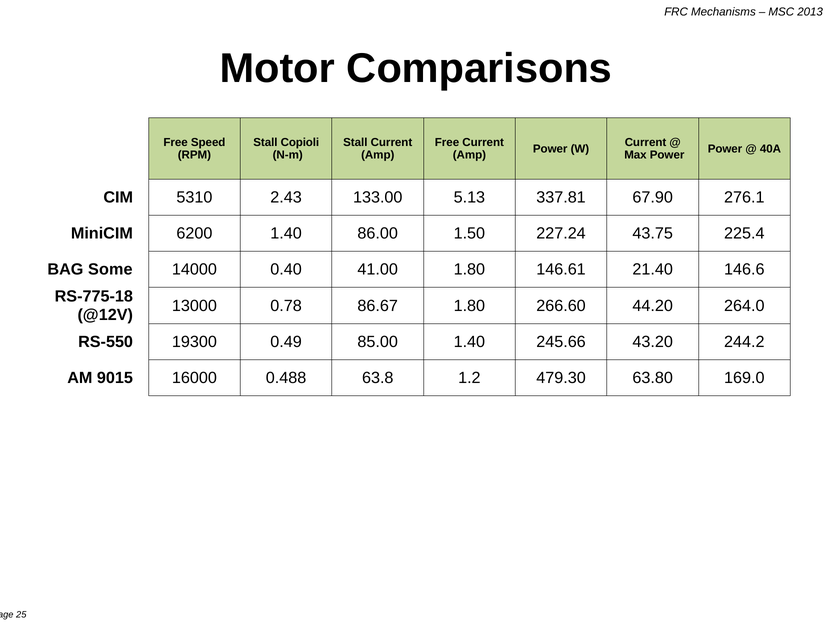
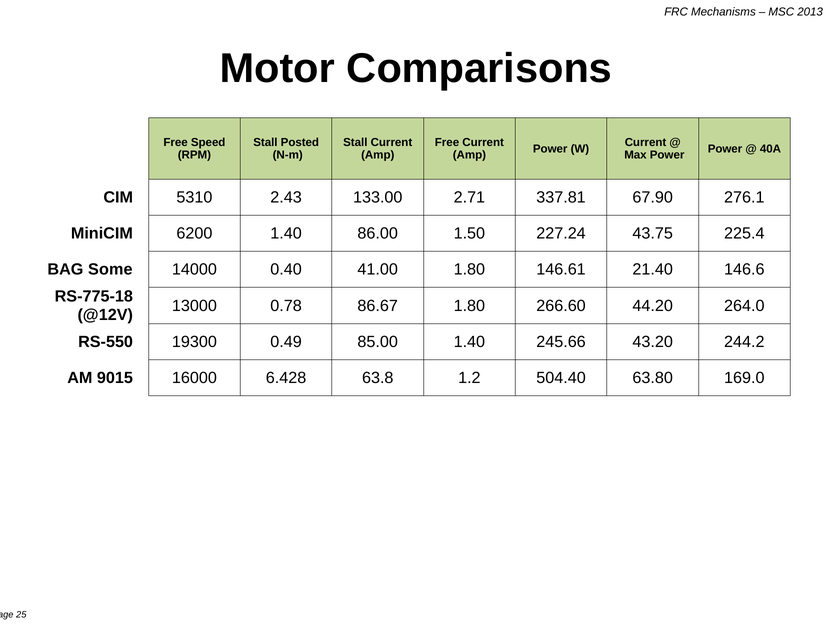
Copioli: Copioli -> Posted (300, 142)
5.13: 5.13 -> 2.71 (469, 198)
0.488: 0.488 -> 6.428 (286, 378)
479.30: 479.30 -> 504.40 (561, 378)
